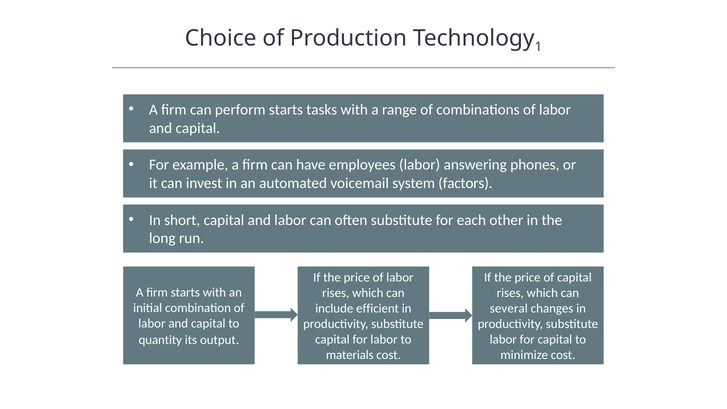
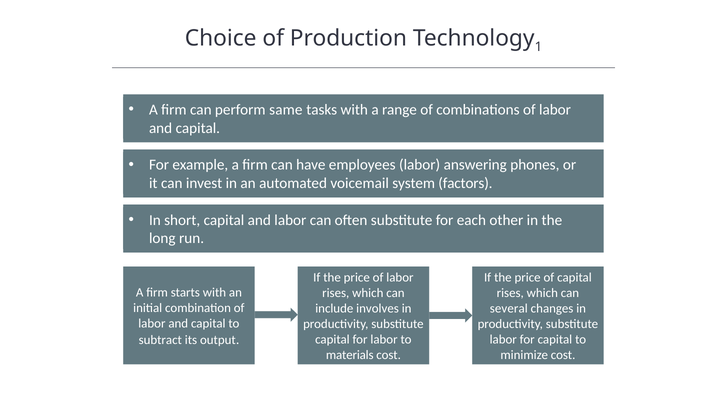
perform starts: starts -> same (286, 110)
efficient: efficient -> involves (378, 309)
quantity: quantity -> subtract (160, 340)
